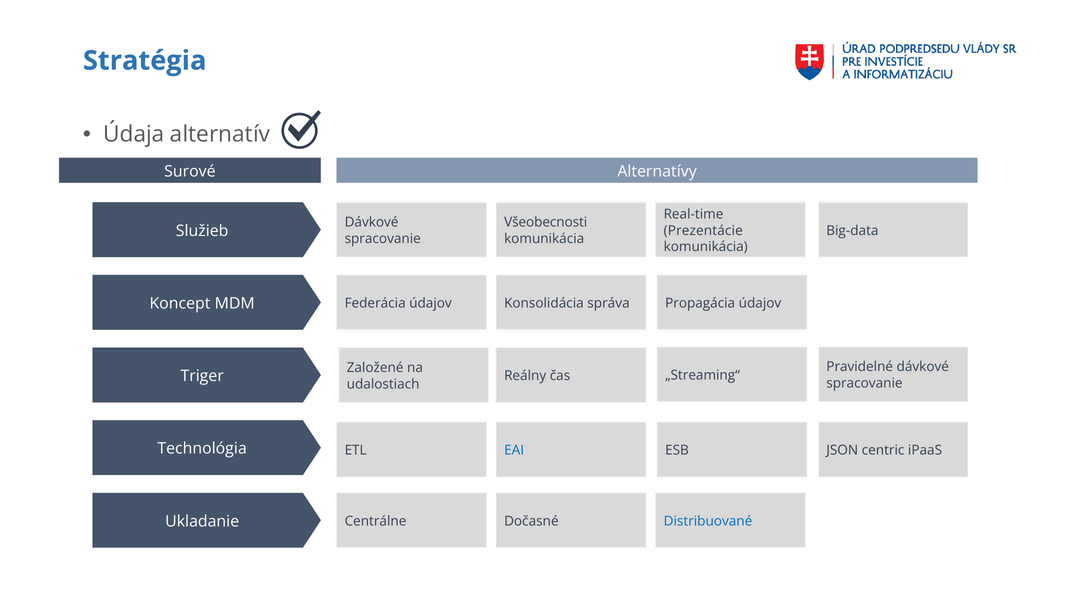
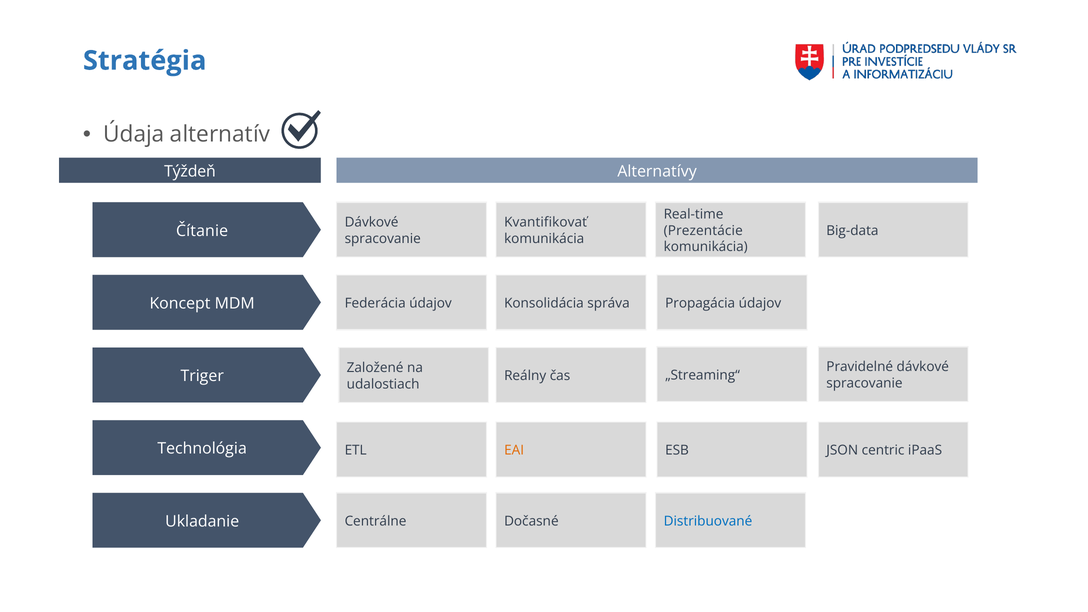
Surové: Surové -> Týždeň (190, 171)
Všeobecnosti: Všeobecnosti -> Kvantifikovať (546, 222)
Služieb: Služieb -> Čítanie (202, 231)
EAI colour: blue -> orange (514, 450)
